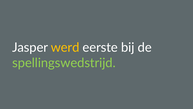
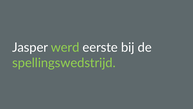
werd colour: yellow -> light green (65, 47)
